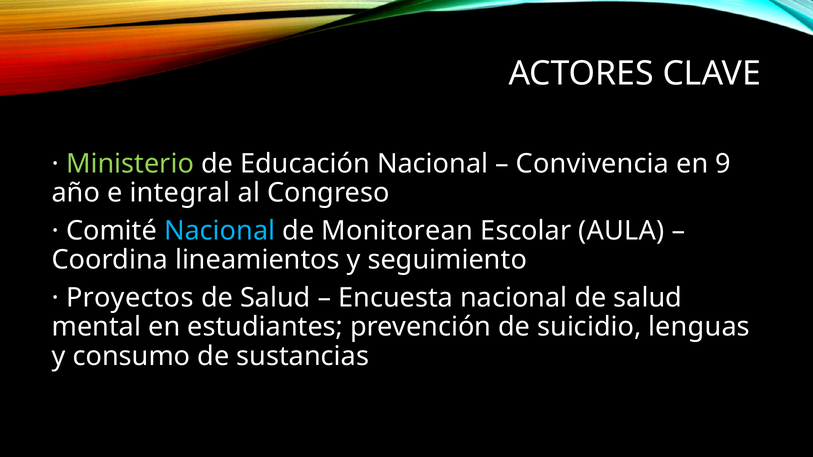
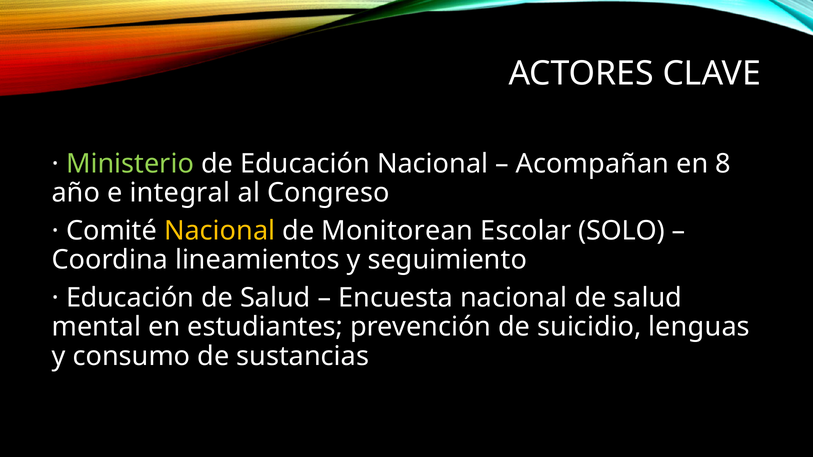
Convivencia: Convivencia -> Acompañan (593, 164)
9: 9 -> 8 (723, 164)
Nacional colour: light blue -> yellow (220, 231)
AULA: AULA -> SOLO (622, 231)
Proyectos: Proyectos -> Educación (130, 298)
